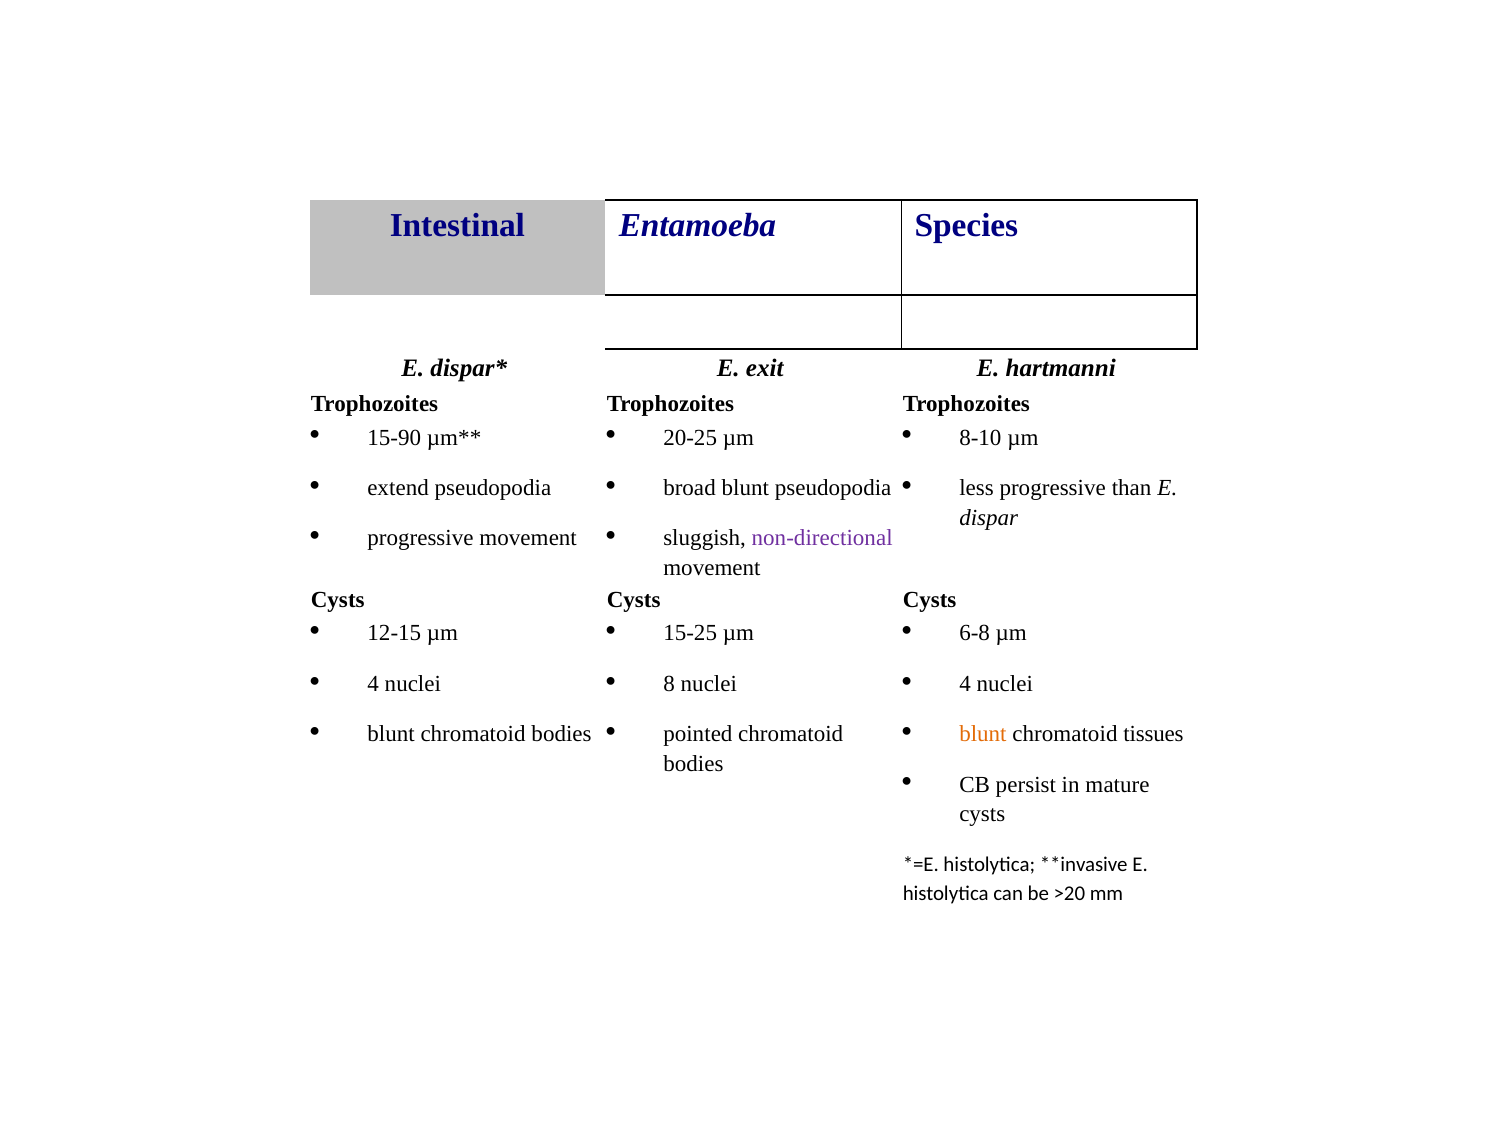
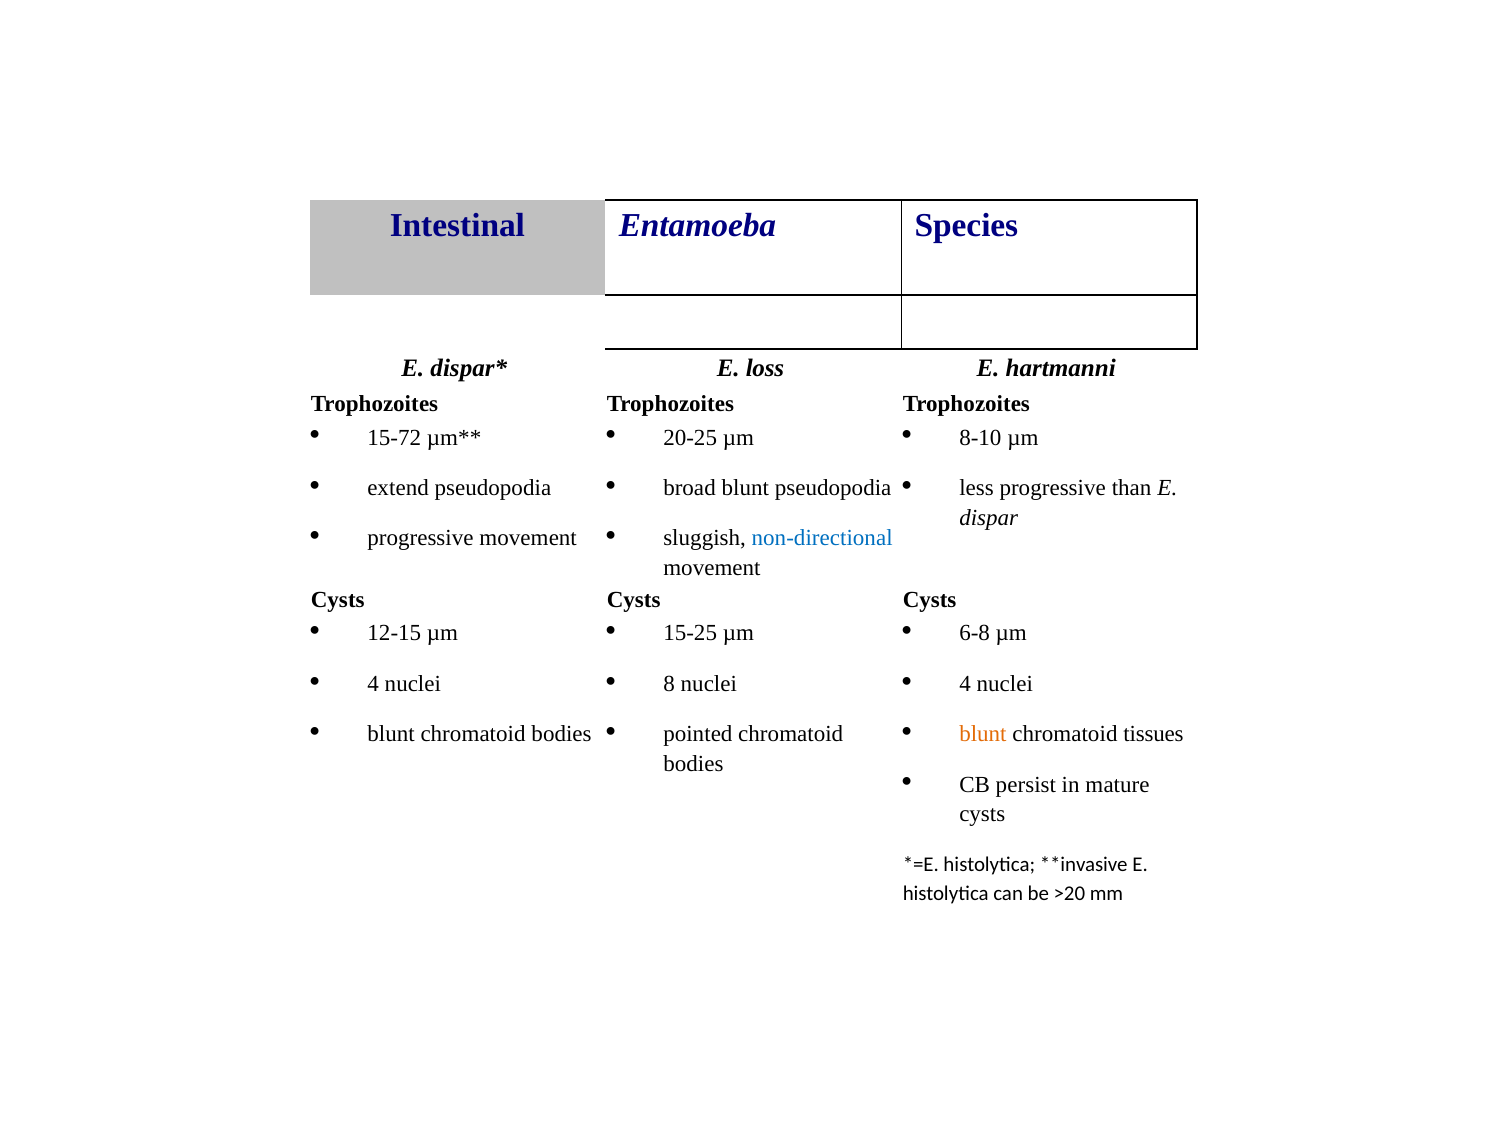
exit: exit -> loss (765, 369)
15-90: 15-90 -> 15-72 (394, 438)
non-directional colour: purple -> blue (822, 538)
